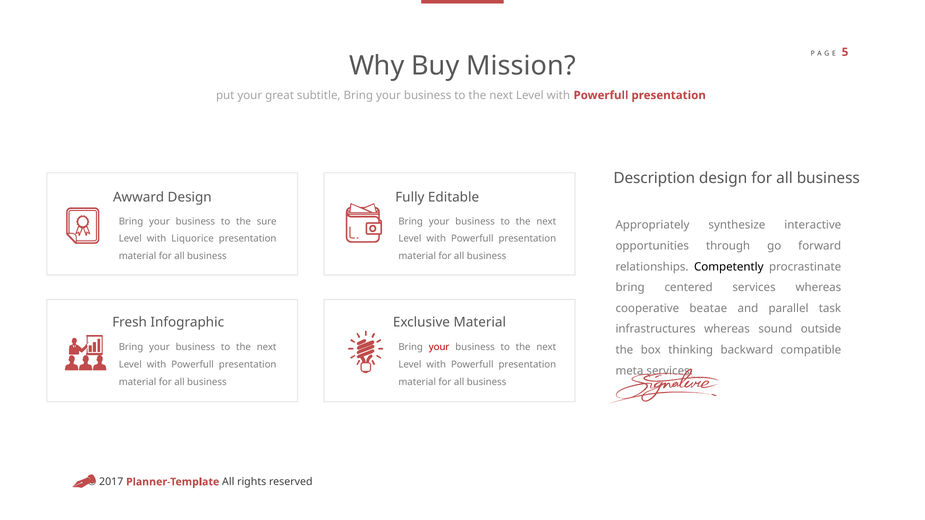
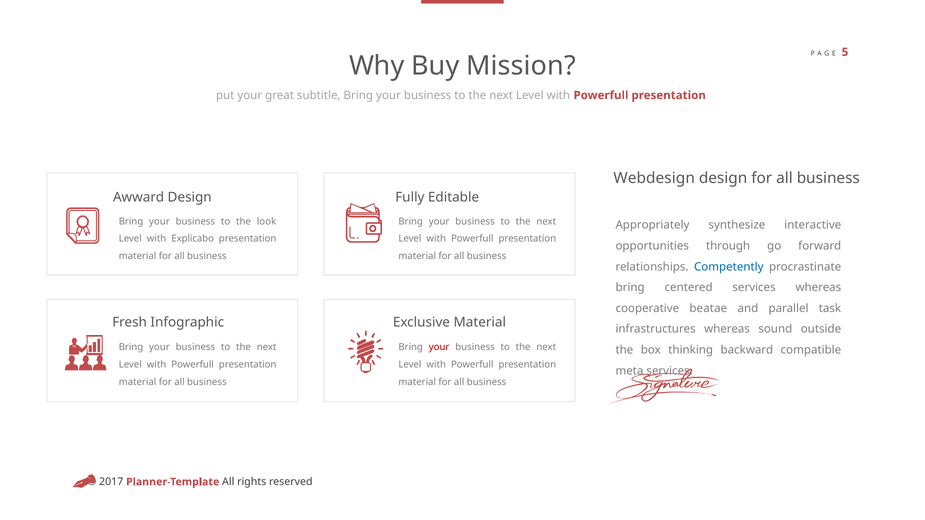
Description: Description -> Webdesign (654, 178)
sure: sure -> look (267, 222)
Liquorice: Liquorice -> Explicabo (193, 239)
Competently colour: black -> blue (729, 267)
